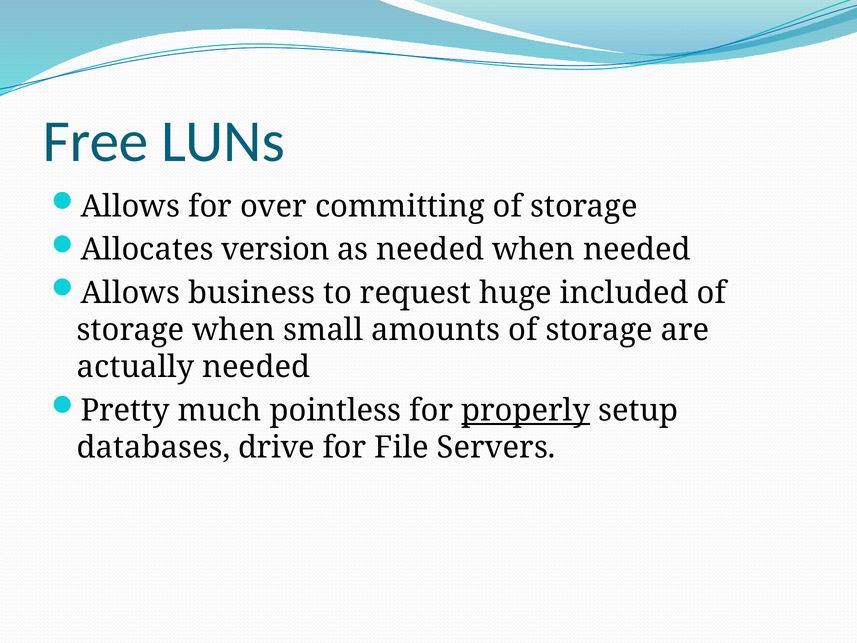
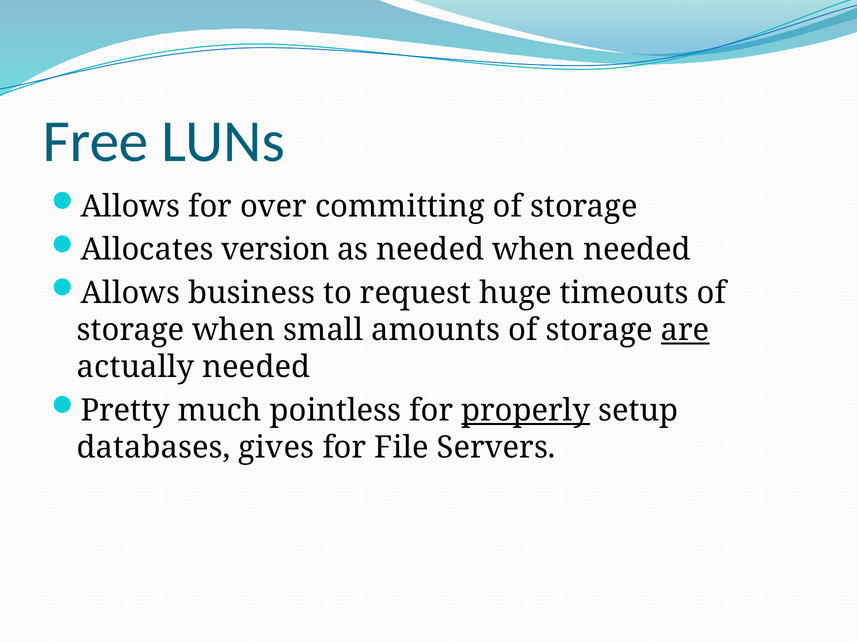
included: included -> timeouts (624, 293)
are underline: none -> present (685, 330)
drive: drive -> gives (276, 448)
